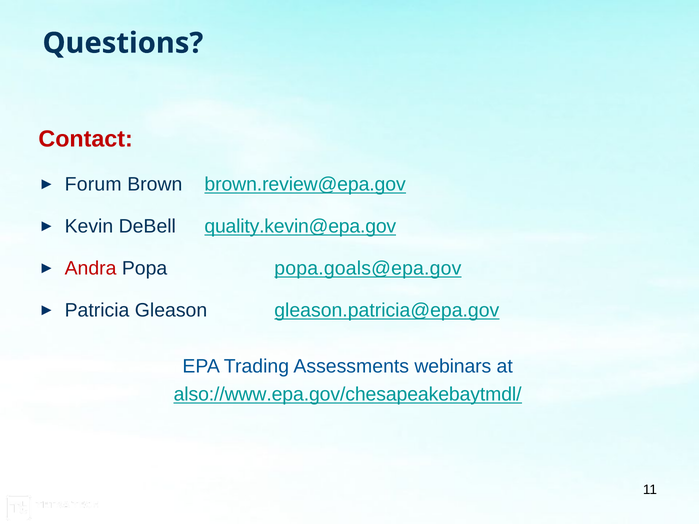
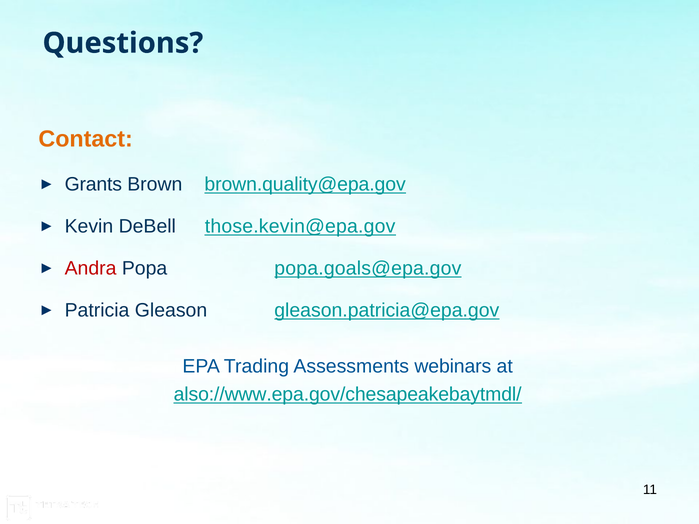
Contact colour: red -> orange (86, 139)
Forum: Forum -> Grants (93, 185)
brown.review@epa.gov: brown.review@epa.gov -> brown.quality@epa.gov (305, 185)
quality.kevin@epa.gov: quality.kevin@epa.gov -> those.kevin@epa.gov (300, 227)
